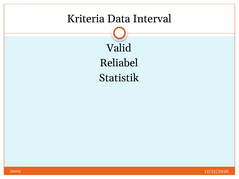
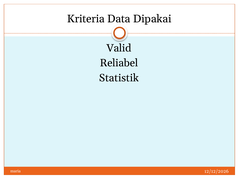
Interval: Interval -> Dipakai (152, 19)
